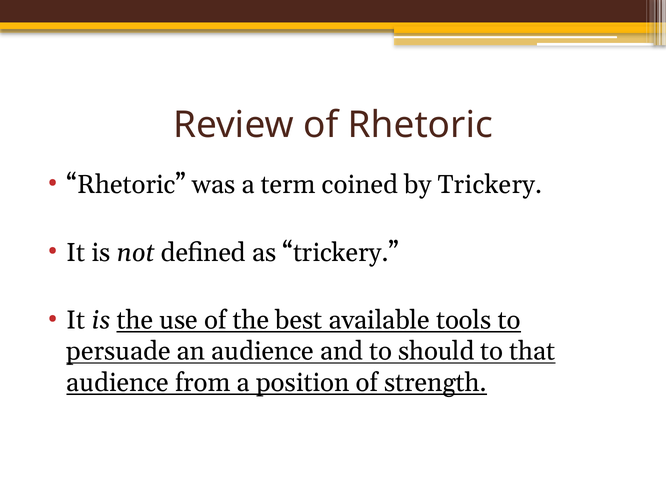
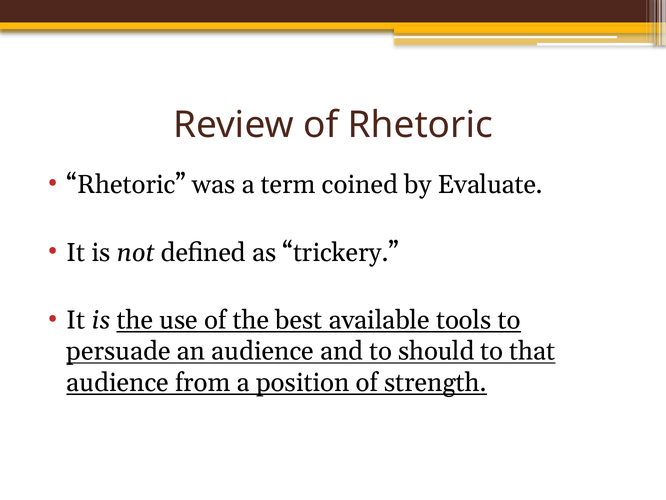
by Trickery: Trickery -> Evaluate (490, 184)
